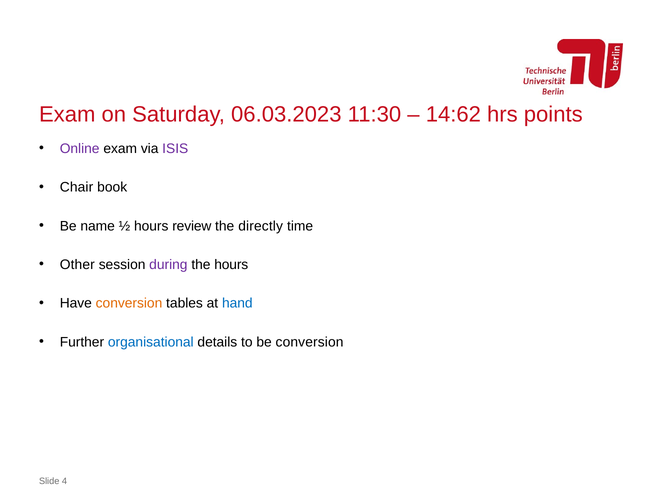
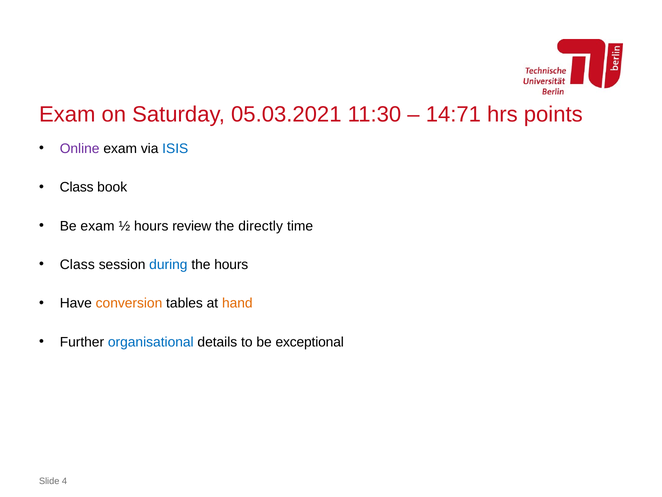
06.03.2023: 06.03.2023 -> 05.03.2021 (286, 114)
14:62: 14:62 -> 14:71 (453, 114)
ISIS colour: purple -> blue (175, 149)
Chair: Chair -> Class (77, 187)
Be name: name -> exam (98, 226)
Other: Other -> Class (77, 264)
during colour: purple -> blue (168, 264)
hand colour: blue -> orange (237, 303)
be conversion: conversion -> exceptional (310, 342)
